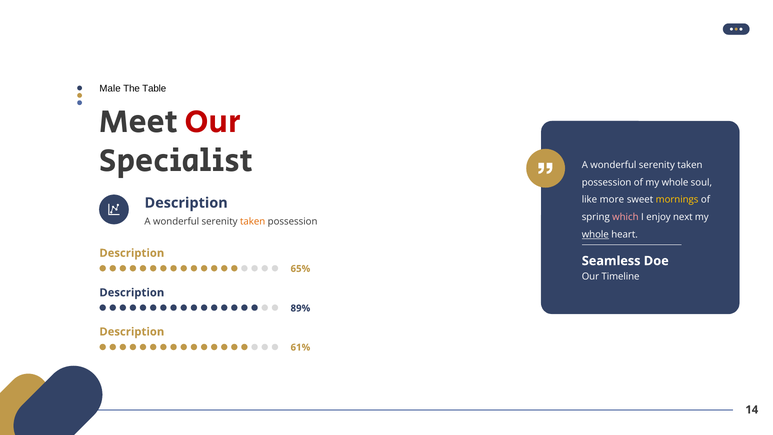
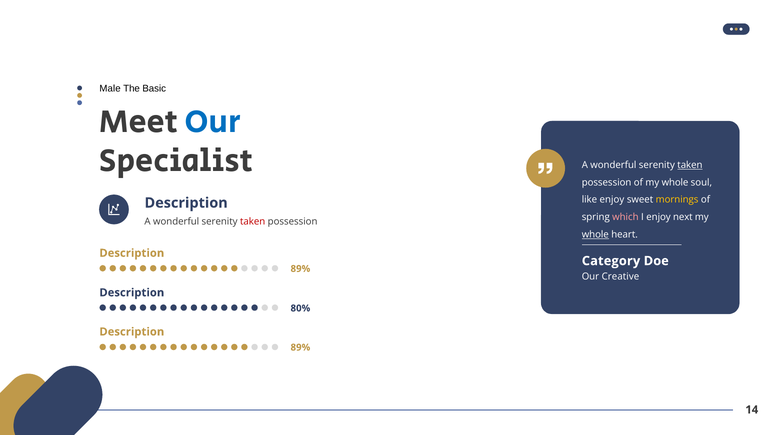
Table: Table -> Basic (154, 89)
Our colour: red -> blue (213, 122)
taken underline: none -> present (690, 165)
like more: more -> enjoy (612, 200)
taken colour: orange -> red (253, 221)
Seamless: Seamless -> Category (611, 261)
65%: 65% -> 89% (300, 269)
Timeline: Timeline -> Creative (620, 277)
89%: 89% -> 80% (300, 308)
61%: 61% -> 89% (300, 347)
